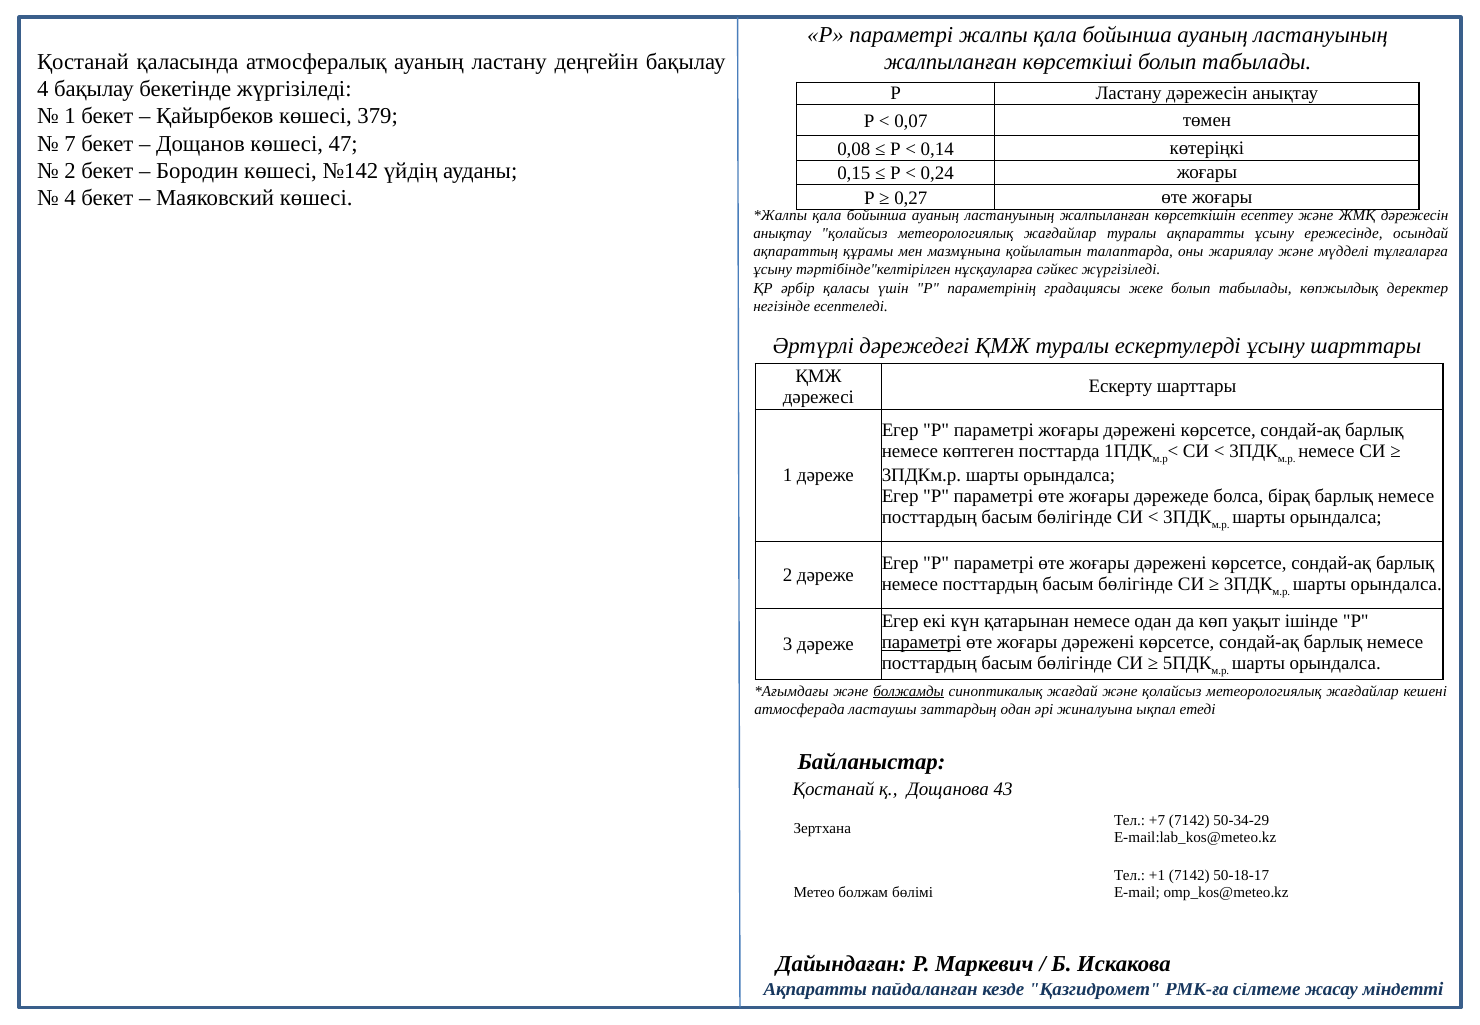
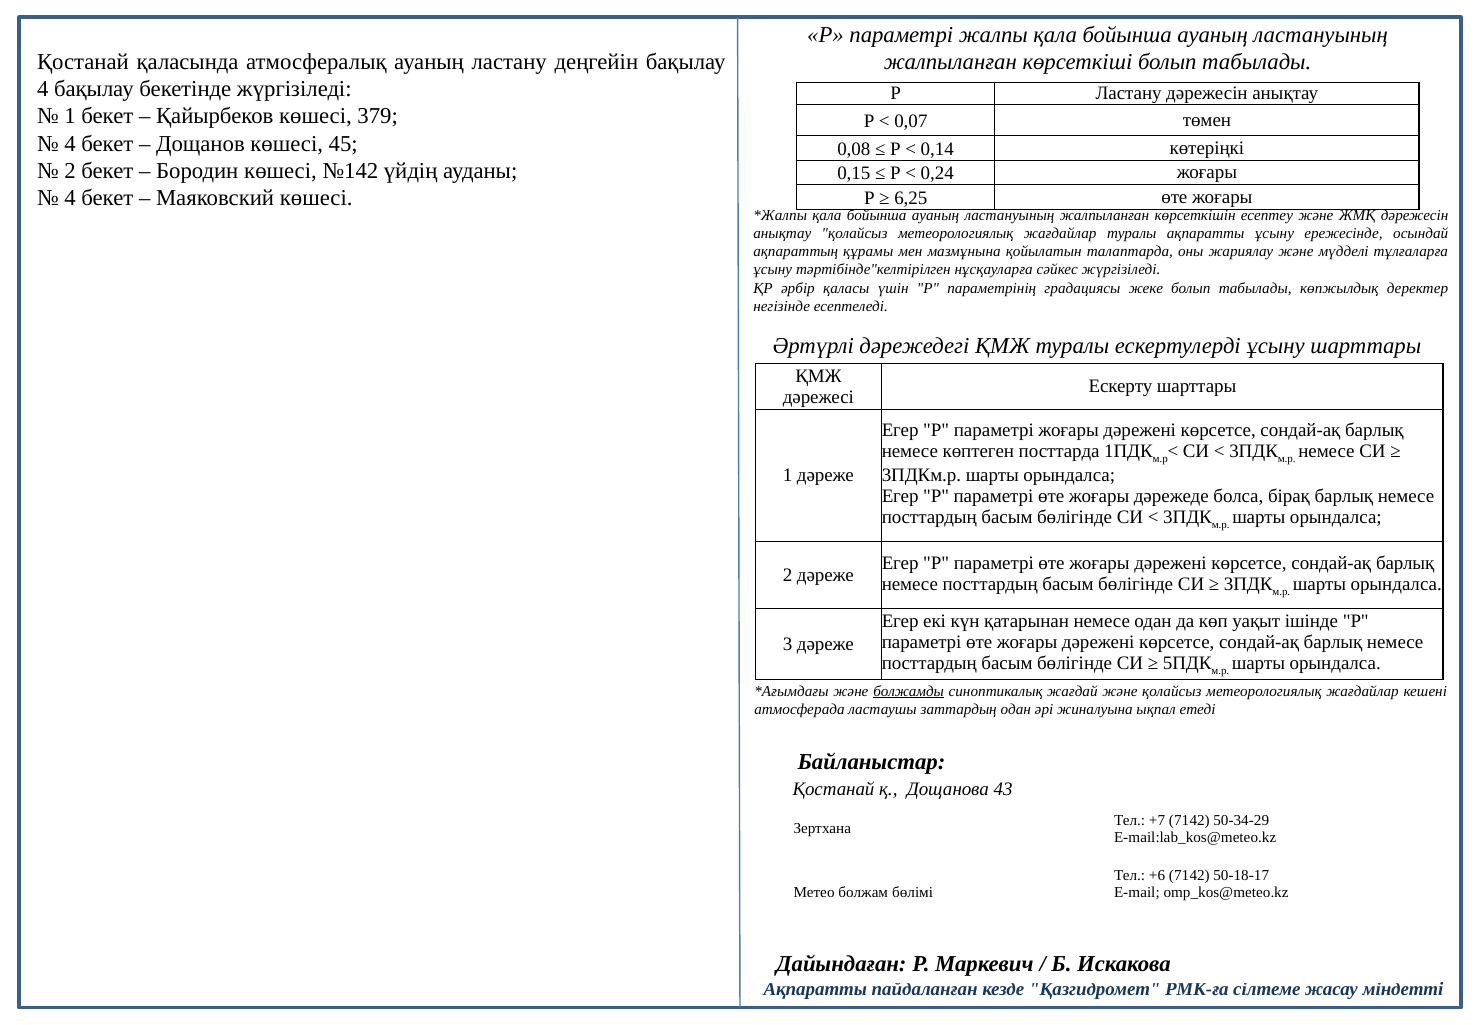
7: 7 -> 4 (70, 144)
47: 47 -> 45 (343, 144)
0,27: 0,27 -> 6,25 (911, 198)
параметрі underline: present -> none (922, 642)
+1: +1 -> +6 (1157, 875)
